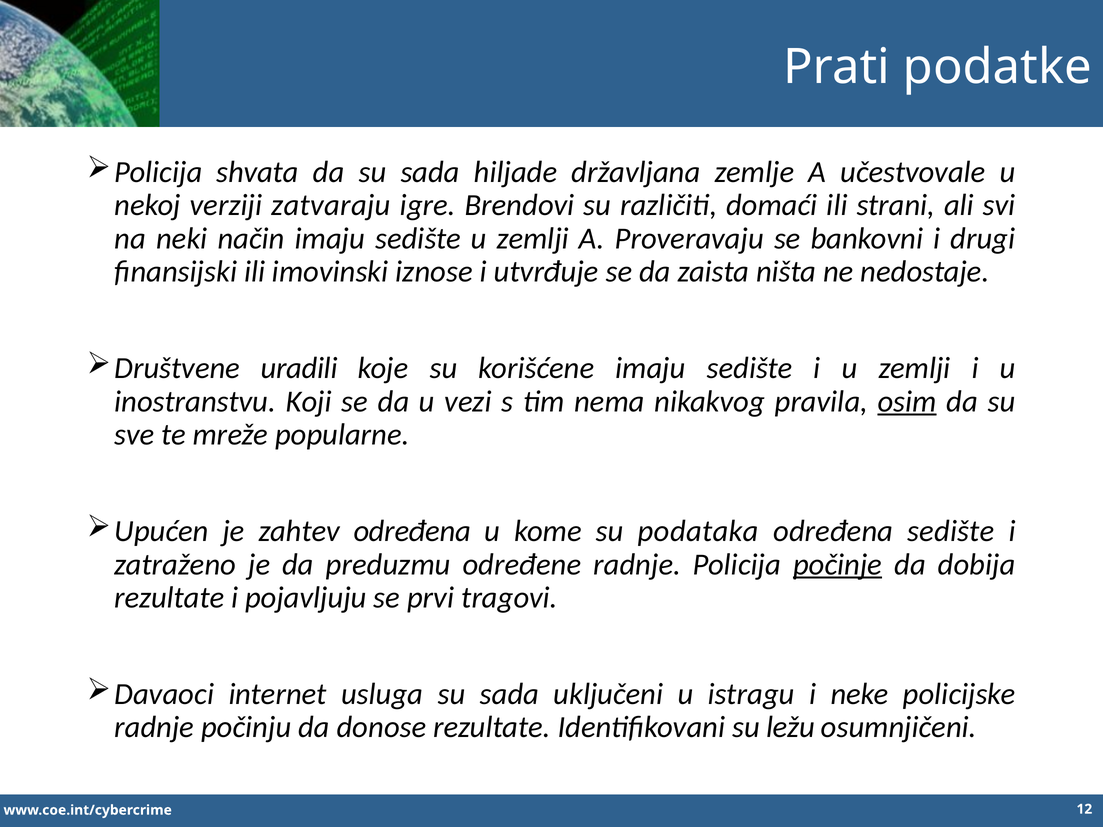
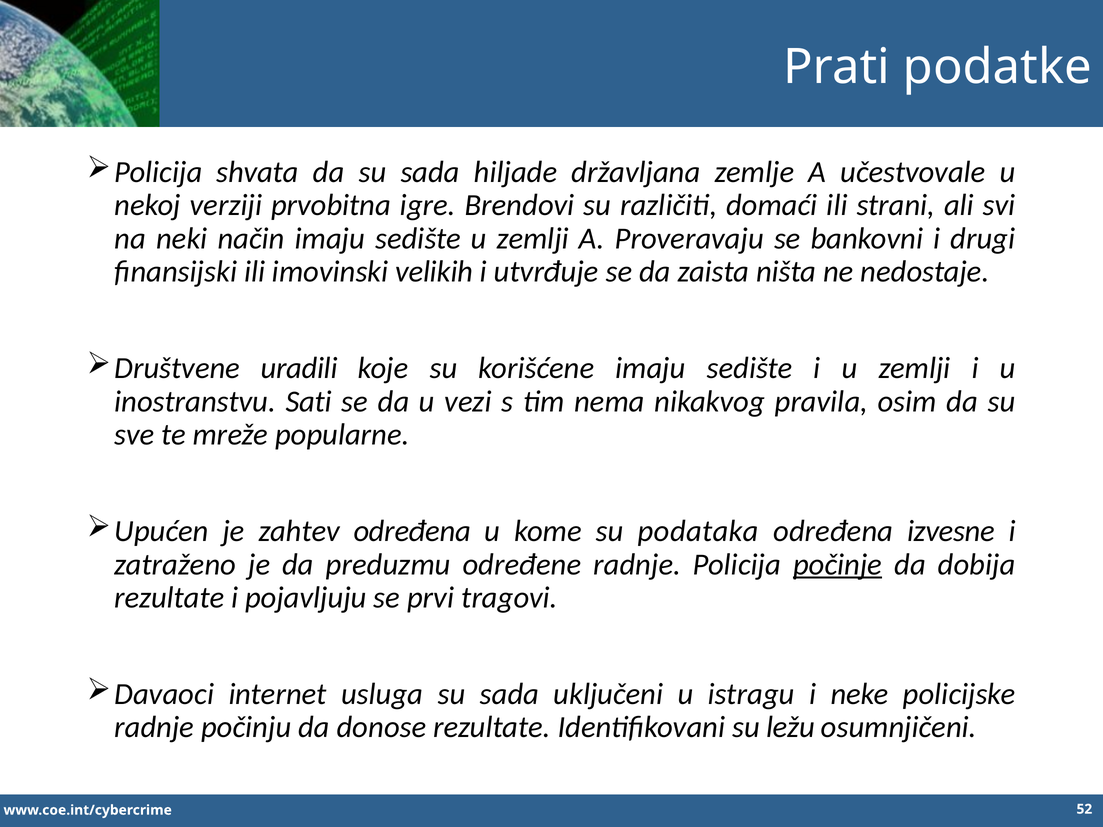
zatvaraju: zatvaraju -> prvobitna (331, 205)
iznose: iznose -> velikih (434, 272)
Koji: Koji -> Sati (309, 402)
osim underline: present -> none (907, 402)
određena sedište: sedište -> izvesne (951, 531)
12: 12 -> 52 (1084, 809)
